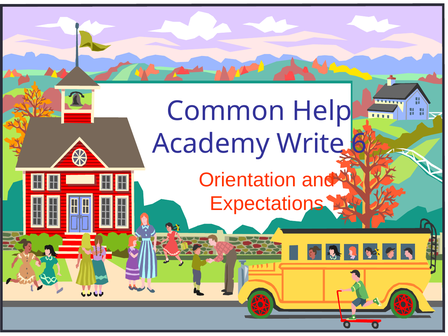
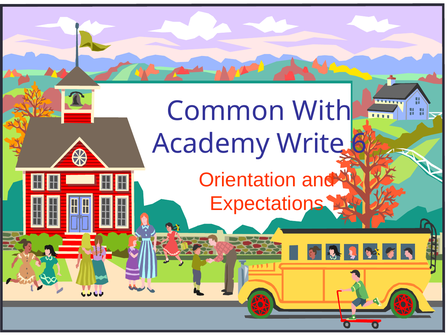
Help: Help -> With (322, 111)
